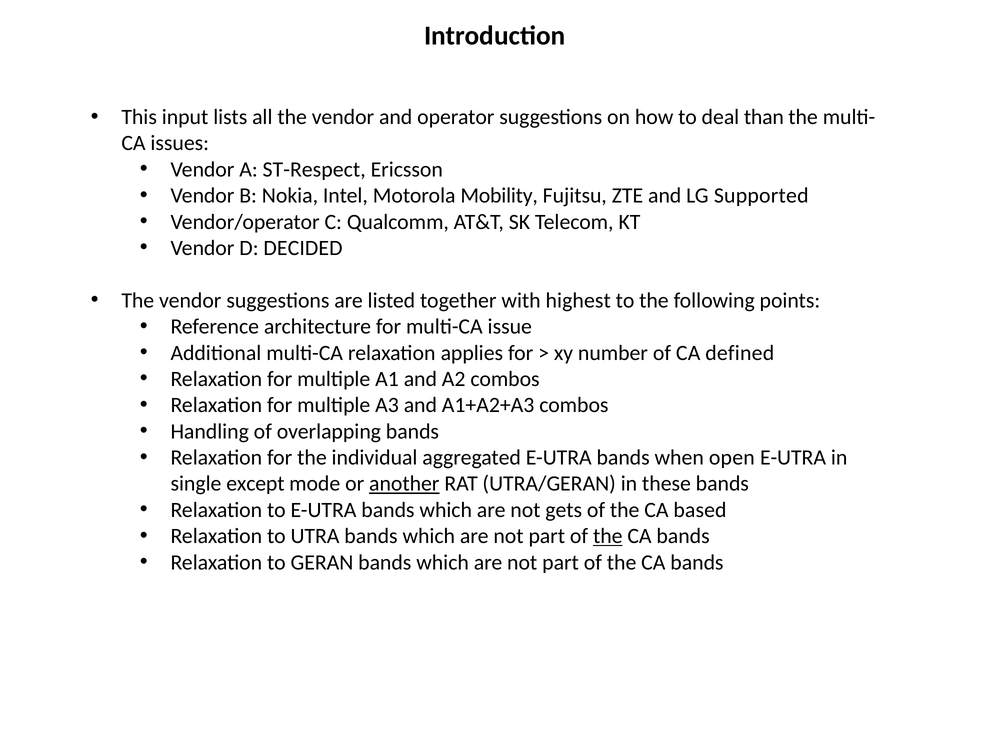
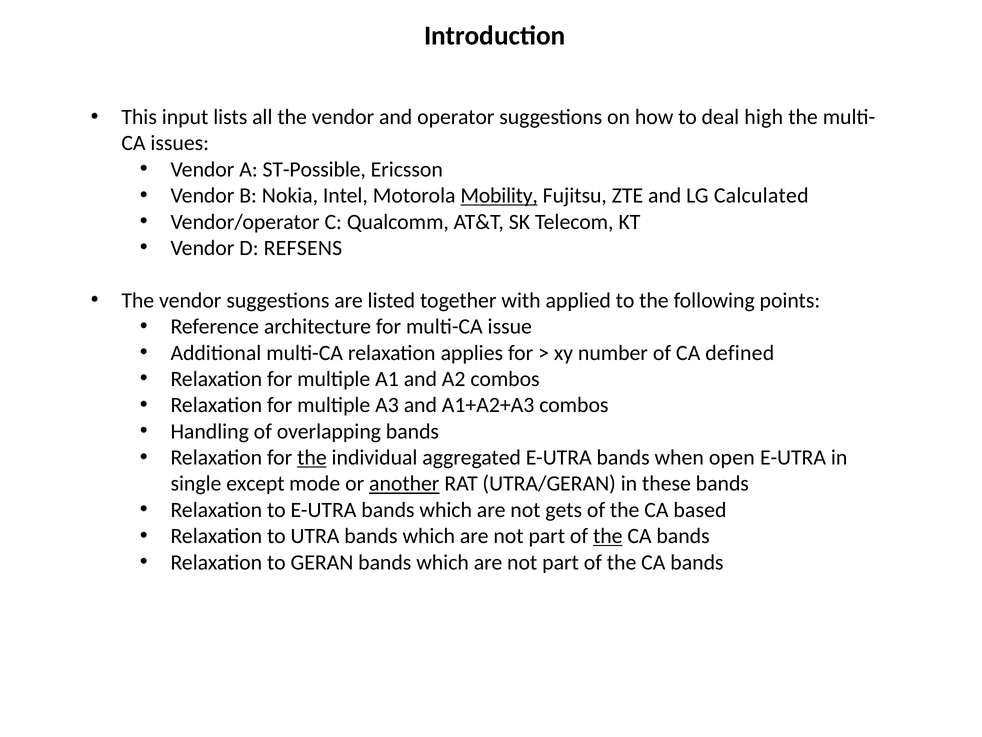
than: than -> high (764, 117)
ST-Respect: ST-Respect -> ST-Possible (314, 169)
Mobility underline: none -> present (499, 196)
Supported: Supported -> Calculated (761, 196)
DECIDED: DECIDED -> REFSENS (303, 248)
highest: highest -> applied (578, 300)
the underline: none -> present (312, 457)
